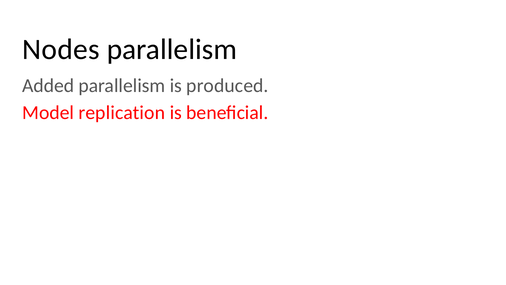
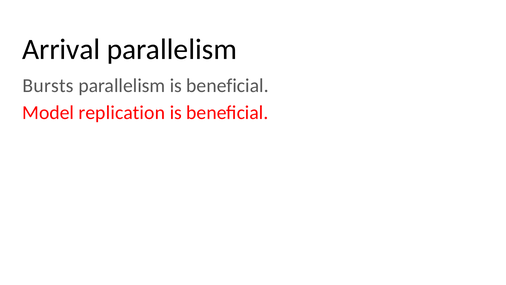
Nodes: Nodes -> Arrival (61, 49)
Added: Added -> Bursts (48, 86)
parallelism is produced: produced -> beneficial (227, 86)
